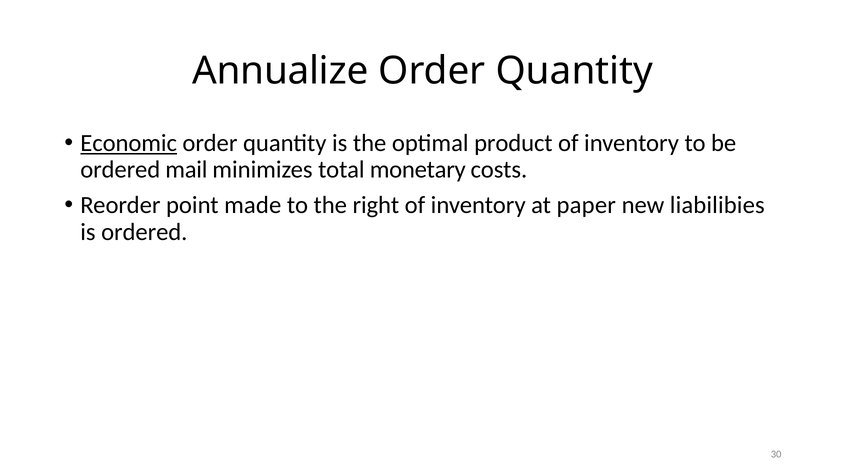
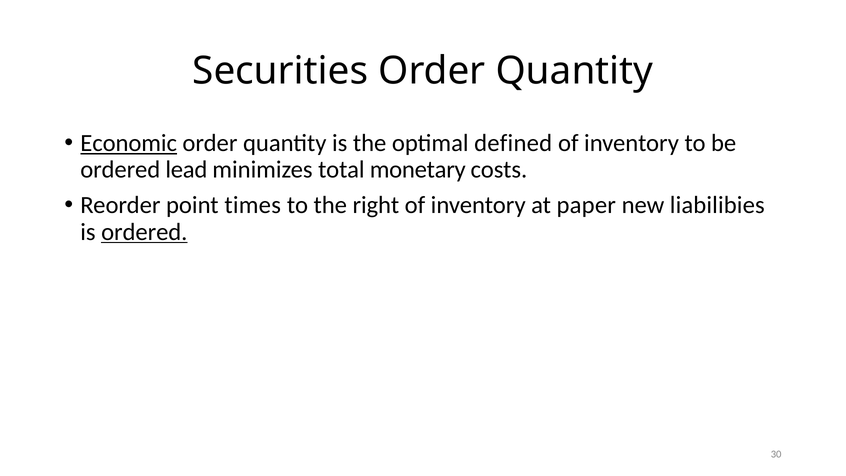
Annualize: Annualize -> Securities (280, 71)
product: product -> defined (513, 143)
mail: mail -> lead (186, 170)
made: made -> times (253, 205)
ordered underline: none -> present (144, 232)
